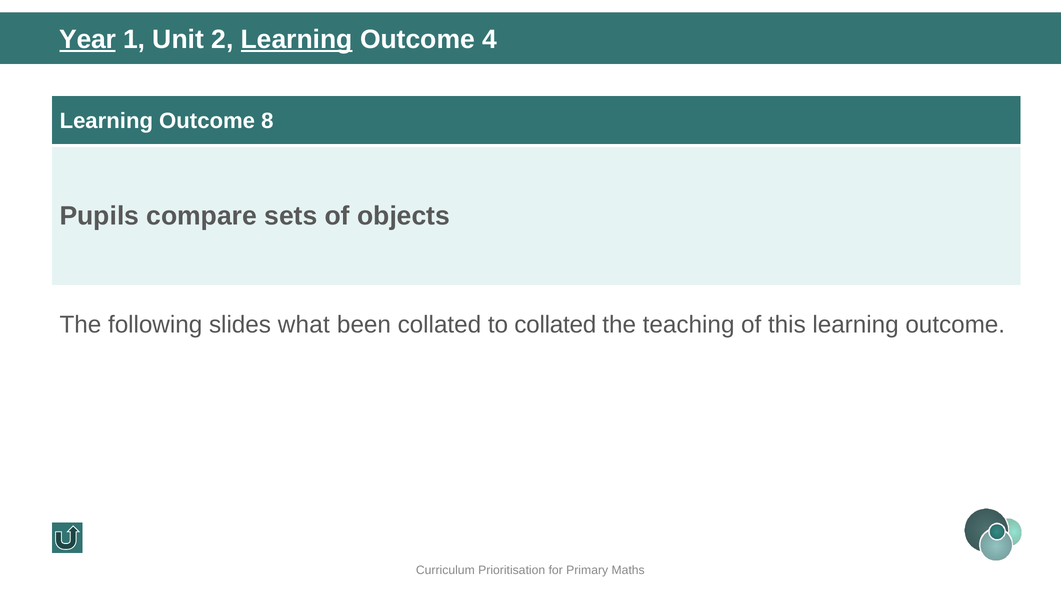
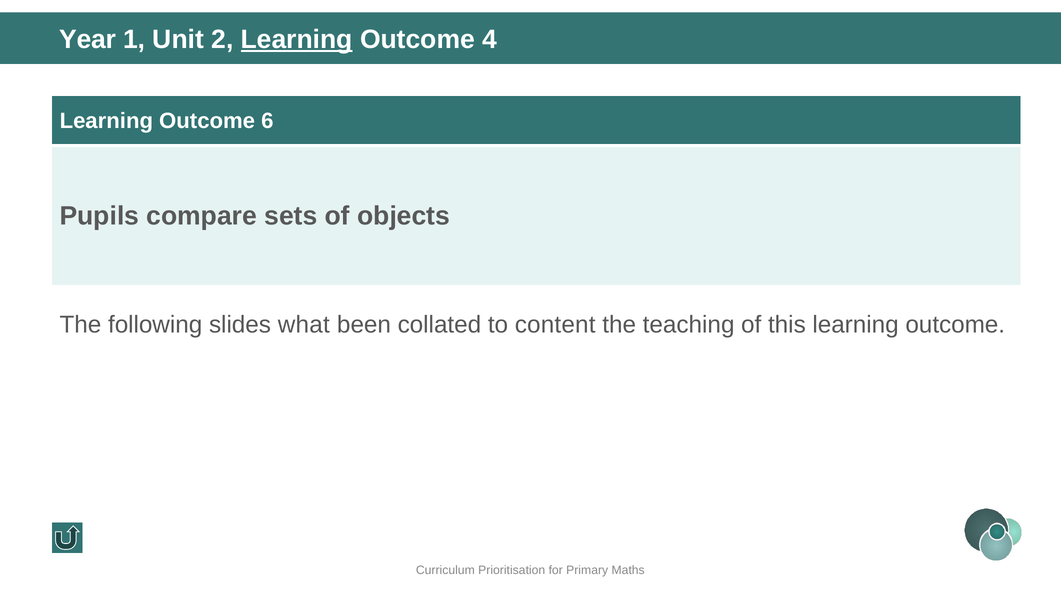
Year underline: present -> none (88, 40)
8: 8 -> 6 (267, 121)
to collated: collated -> content (555, 324)
